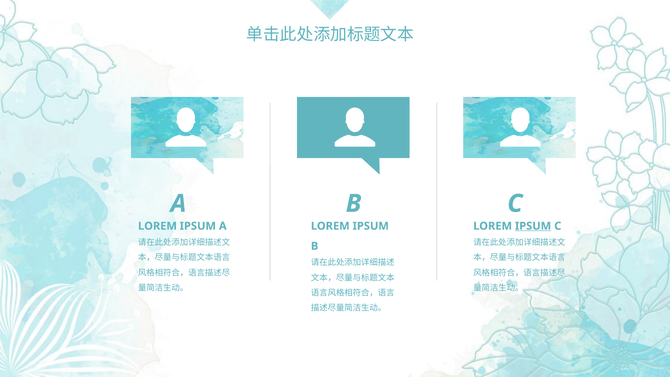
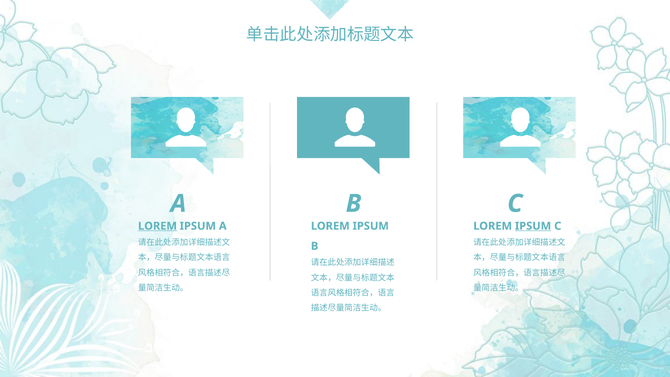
LOREM underline: none -> present (157, 226)
